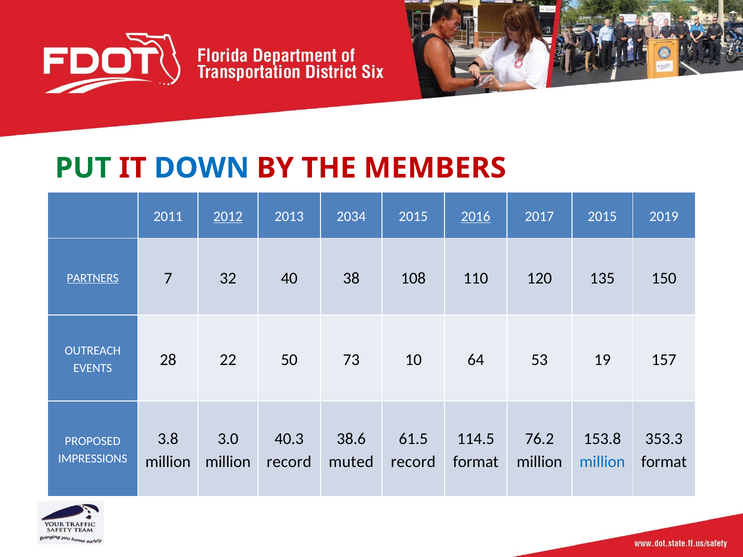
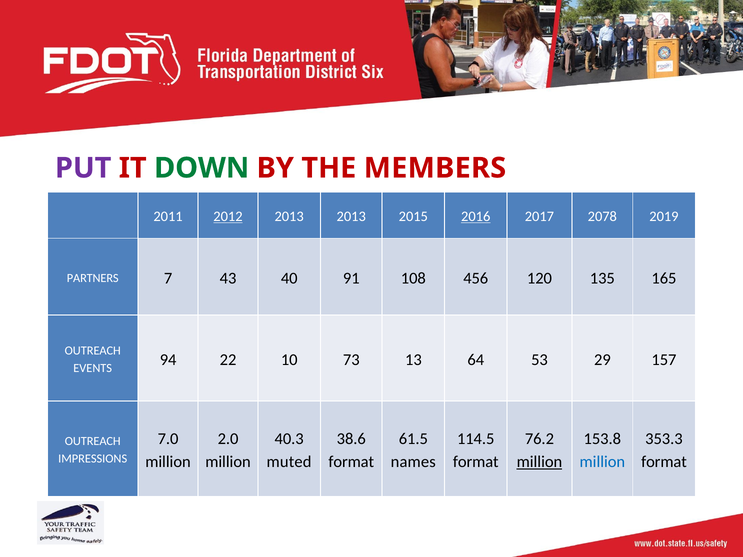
PUT colour: green -> purple (83, 168)
DOWN colour: blue -> green (202, 168)
2013 2034: 2034 -> 2013 (351, 217)
2017 2015: 2015 -> 2078 (602, 217)
PARTNERS underline: present -> none (93, 278)
32: 32 -> 43 (228, 279)
38: 38 -> 91 (351, 279)
110: 110 -> 456 (476, 279)
150: 150 -> 165 (664, 279)
28: 28 -> 94 (168, 360)
50: 50 -> 10 (289, 360)
10: 10 -> 13 (413, 360)
19: 19 -> 29 (602, 360)
3.8: 3.8 -> 7.0 (168, 439)
3.0: 3.0 -> 2.0 (228, 439)
PROPOSED: PROPOSED -> OUTREACH (93, 441)
record: record -> muted (289, 462)
muted: muted -> format (351, 462)
record: record -> names (413, 462)
million underline: none -> present (539, 462)
